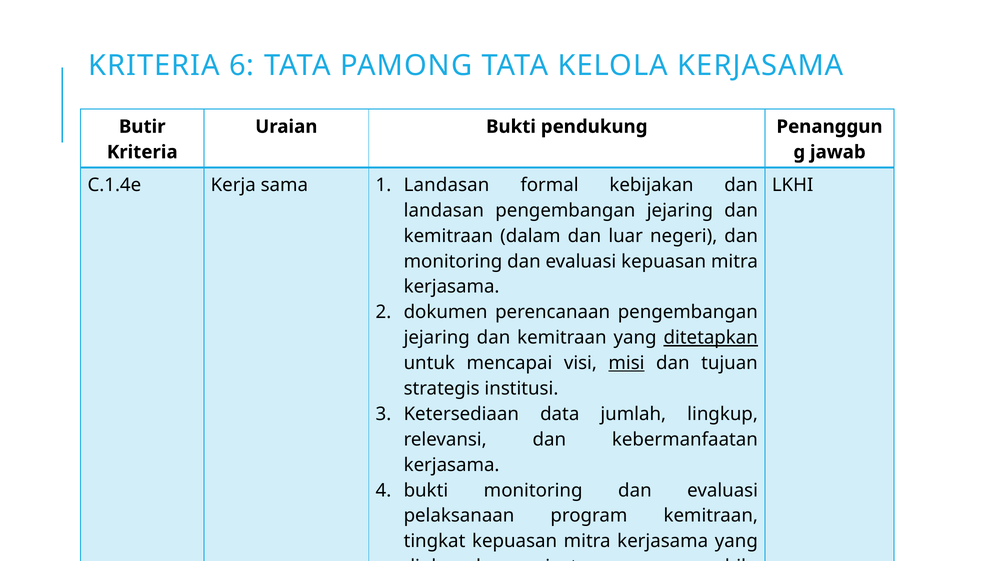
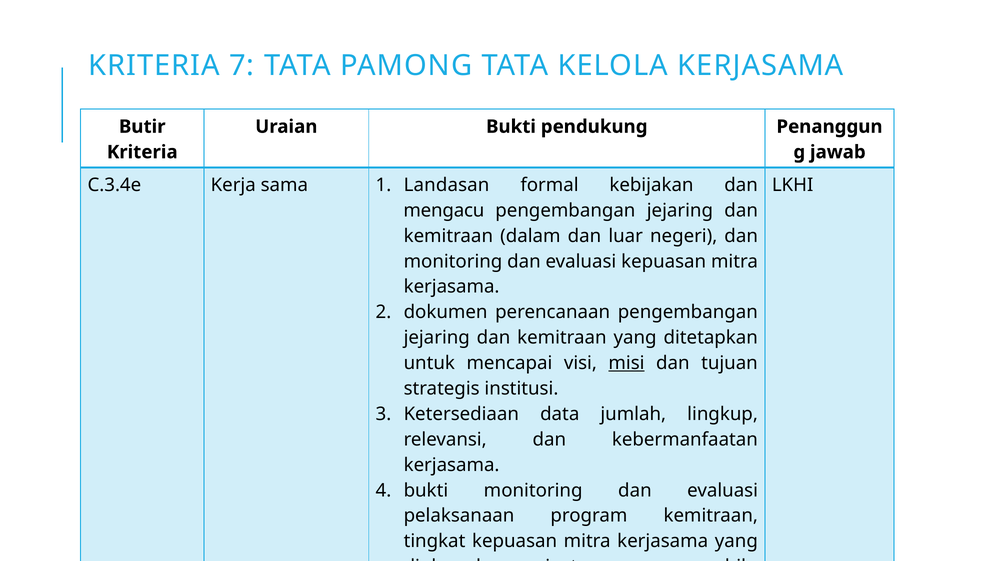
6: 6 -> 7 (242, 66)
C.1.4e: C.1.4e -> C.3.4e (114, 185)
landasan: landasan -> mengacu (444, 210)
ditetapkan underline: present -> none (711, 338)
